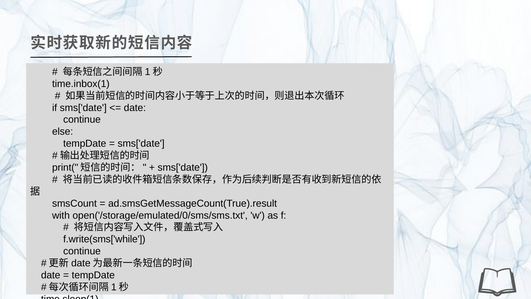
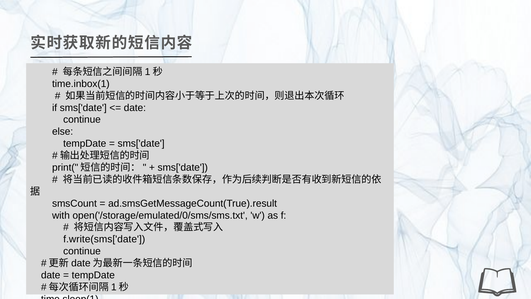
f.write(sms['while: f.write(sms['while -> f.write(sms['date (104, 239)
